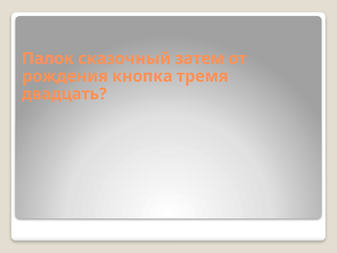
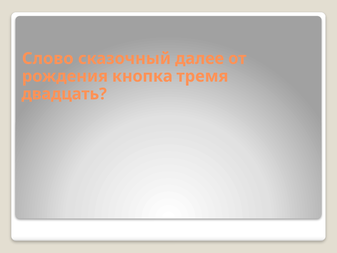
Палок: Палок -> Слово (48, 58)
затем: затем -> далее (200, 58)
